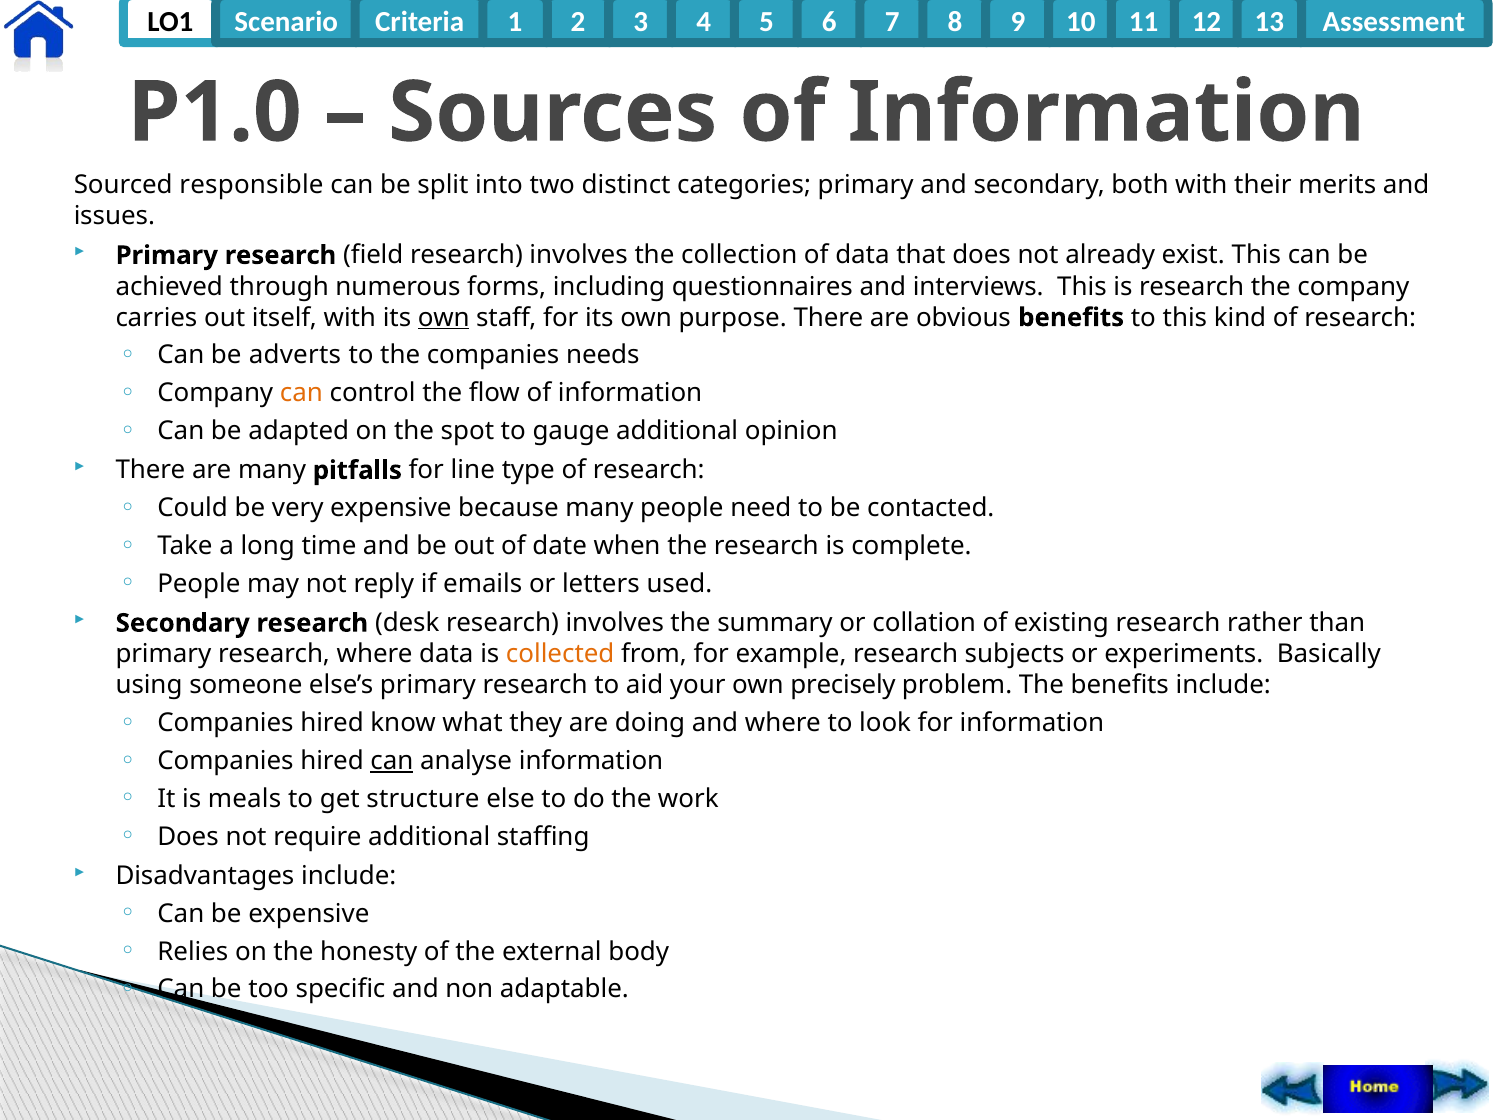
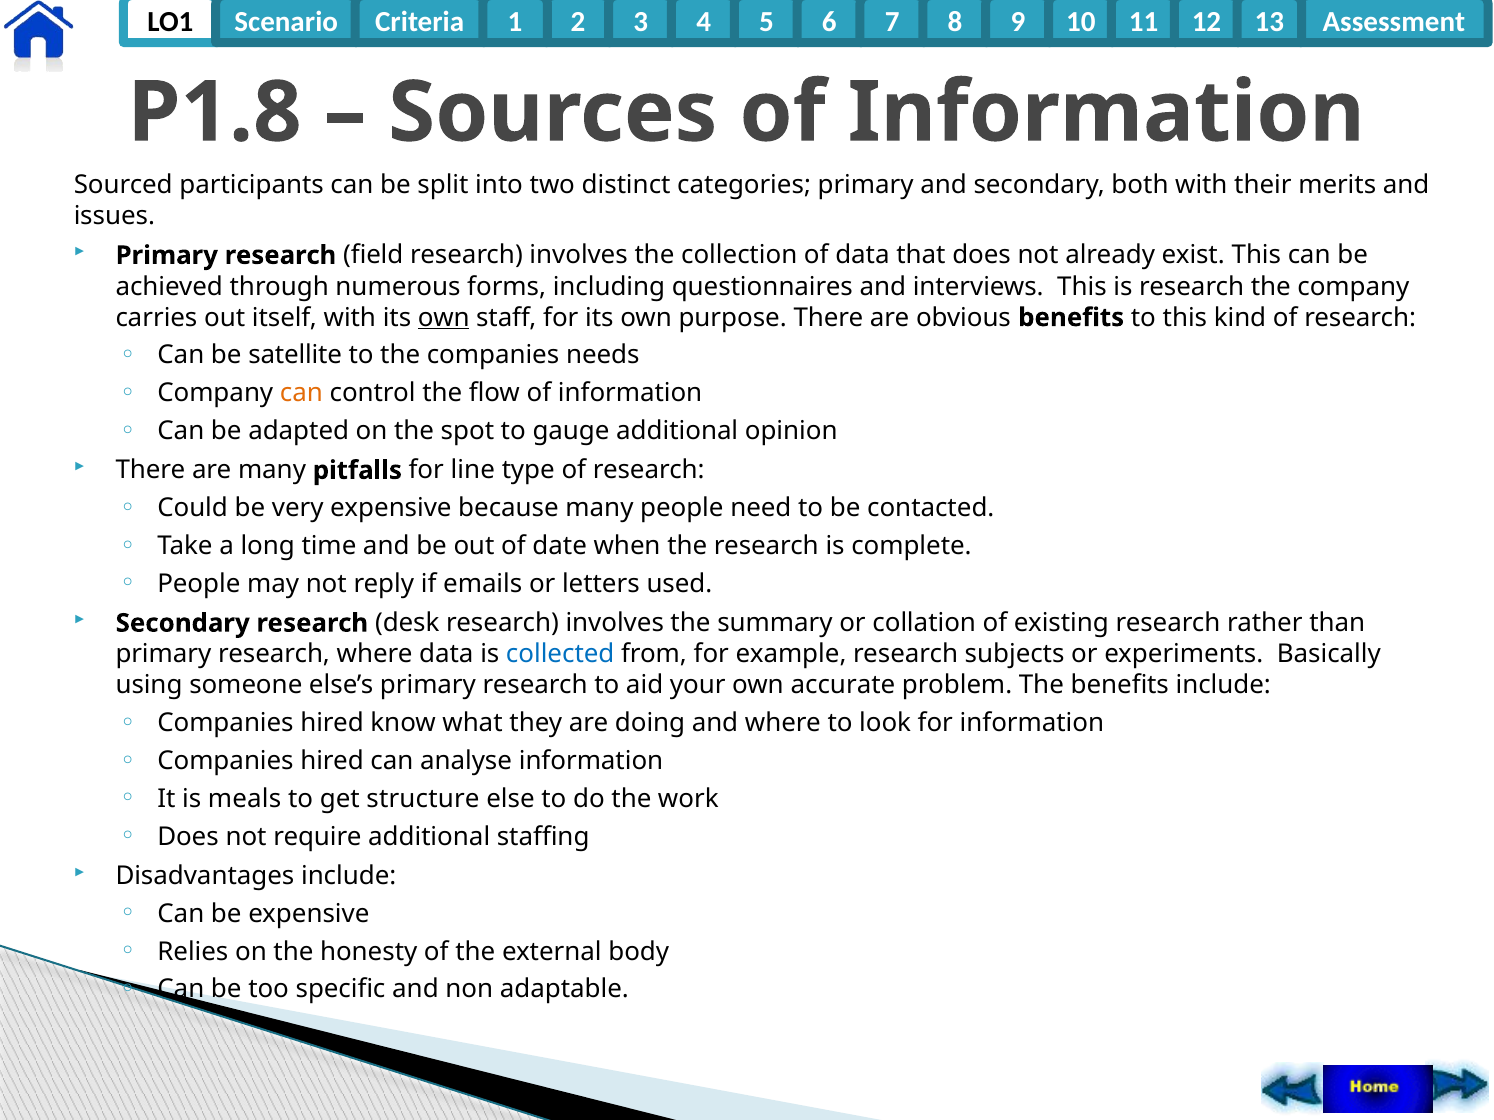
P1.0: P1.0 -> P1.8 (215, 113)
responsible: responsible -> participants (252, 185)
adverts: adverts -> satellite (295, 356)
collected colour: orange -> blue (560, 655)
precisely: precisely -> accurate (843, 686)
can underline: present -> none (392, 761)
